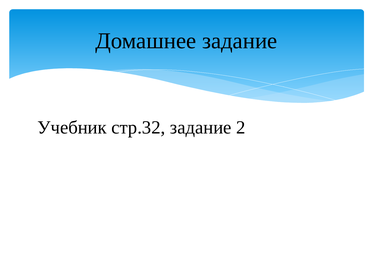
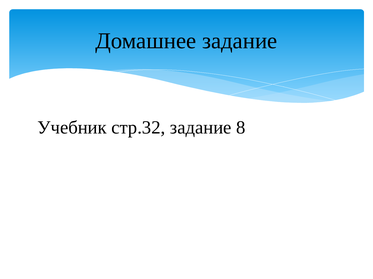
2: 2 -> 8 (241, 128)
